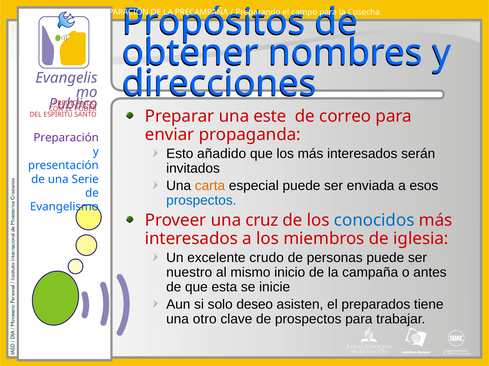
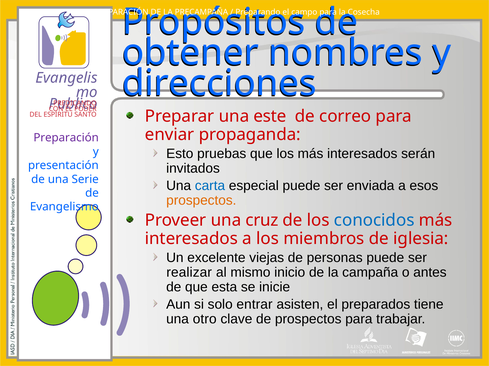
añadido: añadido -> pruebas (222, 154)
carta colour: orange -> blue (210, 186)
prospectos colour: blue -> orange (201, 201)
crudo: crudo -> viejas (267, 258)
nuestro: nuestro -> realizar (189, 273)
deseo: deseo -> entrar (255, 305)
